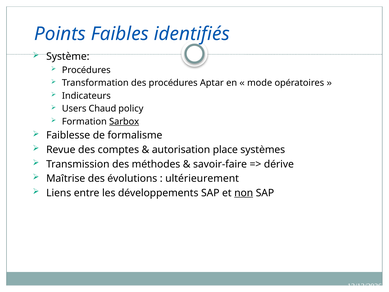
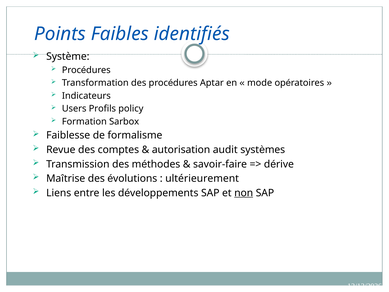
Chaud: Chaud -> Profils (102, 109)
Sarbox underline: present -> none (124, 121)
place: place -> audit (225, 150)
